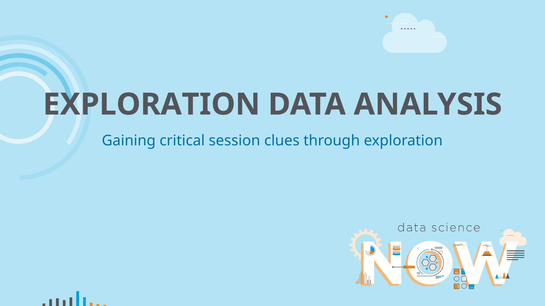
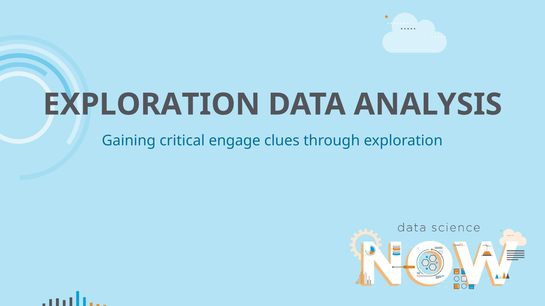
session: session -> engage (235, 141)
